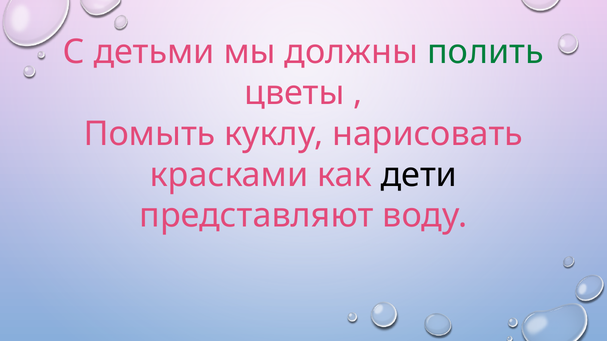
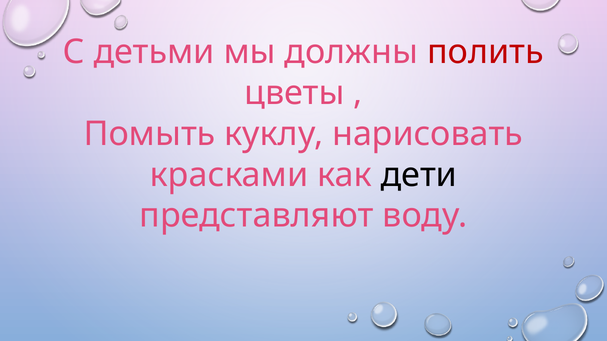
полить colour: green -> red (485, 52)
